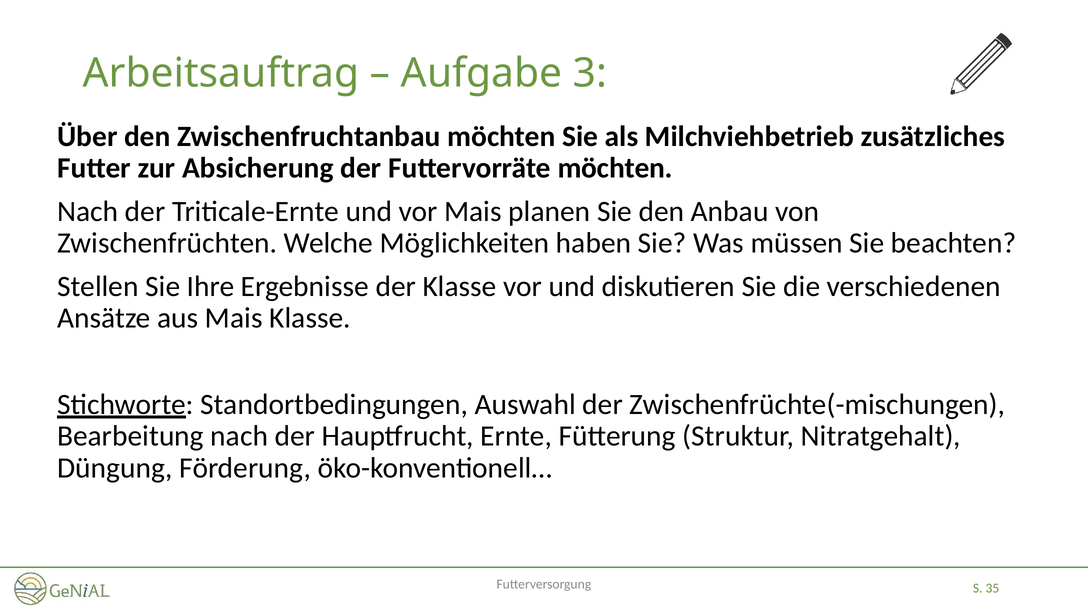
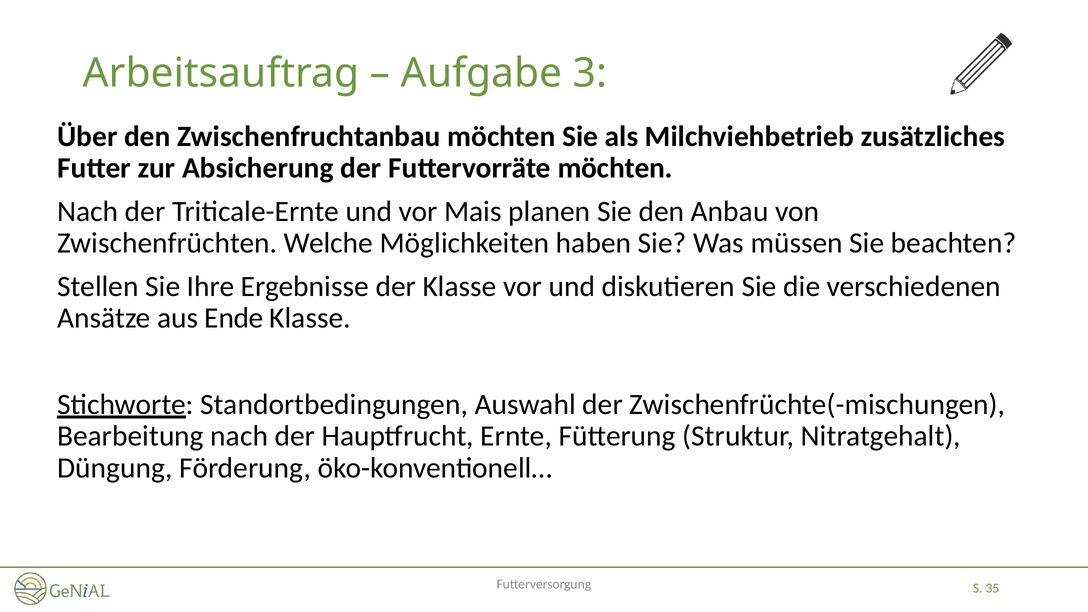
aus Mais: Mais -> Ende (234, 318)
